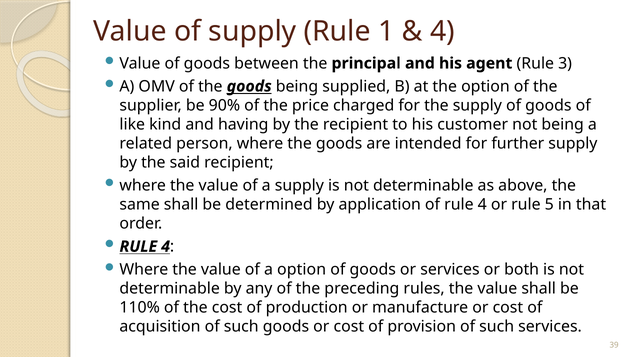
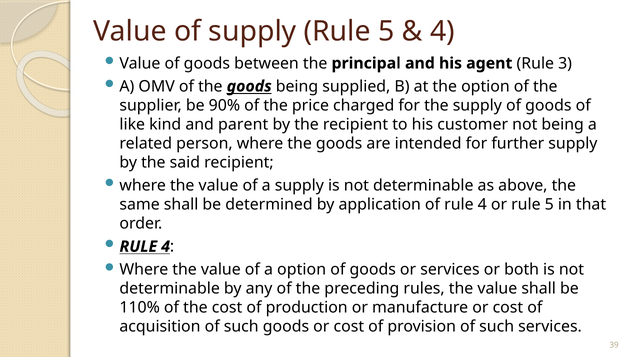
supply Rule 1: 1 -> 5 (386, 31)
having: having -> parent (243, 124)
